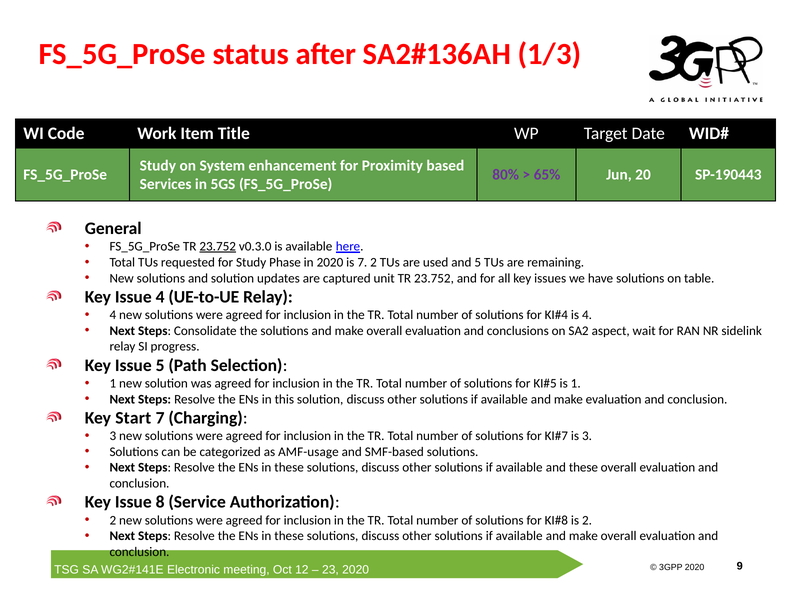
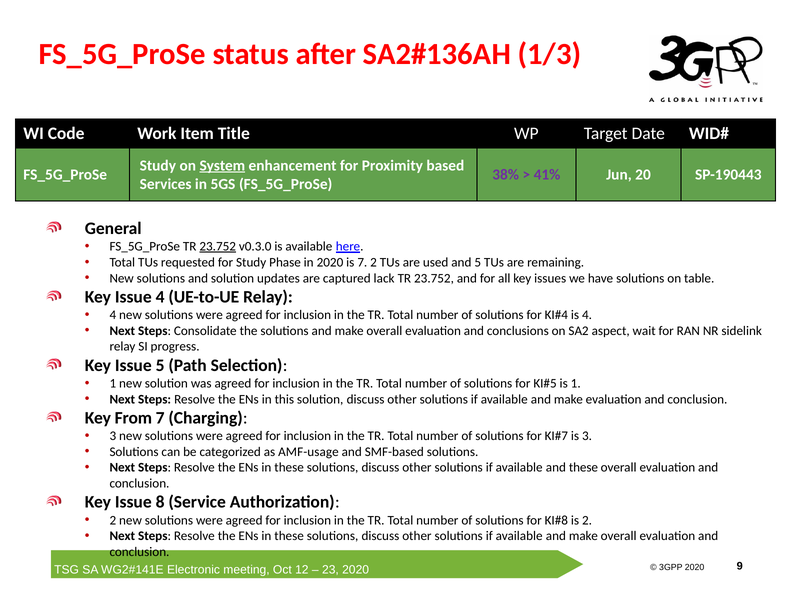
System underline: none -> present (222, 165)
80%: 80% -> 38% (506, 175)
65%: 65% -> 41% (547, 175)
unit: unit -> lack (384, 278)
Start: Start -> From (133, 418)
